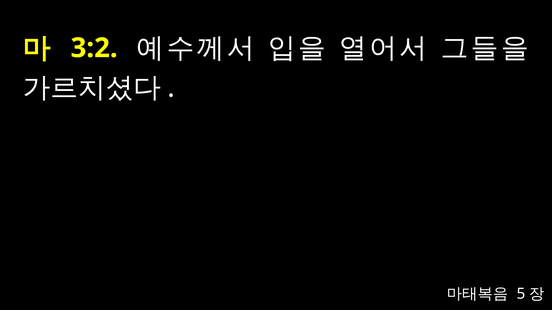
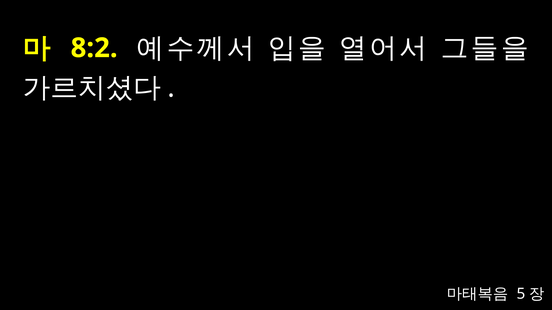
3:2: 3:2 -> 8:2 (94, 48)
